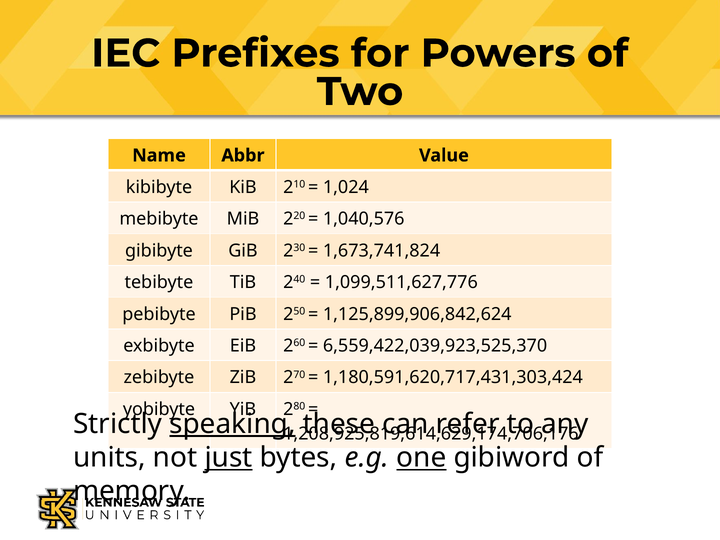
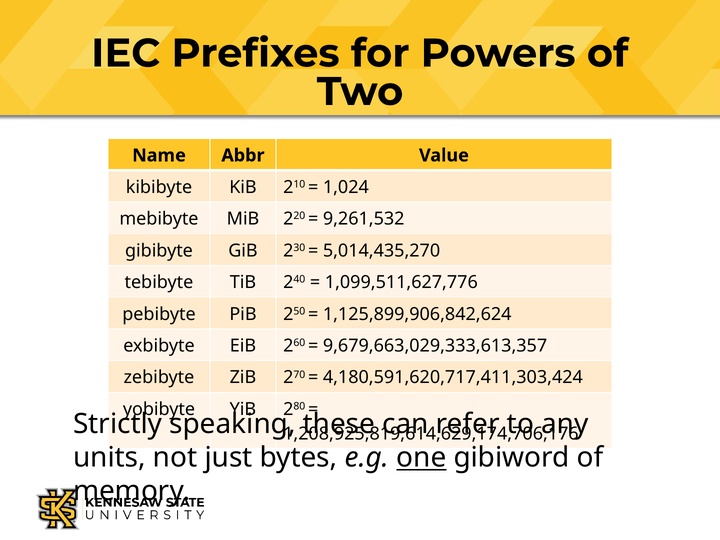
1,040,576: 1,040,576 -> 9,261,532 (364, 219)
1,673,741,824: 1,673,741,824 -> 5,014,435,270 (382, 251)
6,559,422,039,923,525,370: 6,559,422,039,923,525,370 -> 9,679,663,029,333,613,357 (435, 346)
1,180,591,620,717,431,303,424: 1,180,591,620,717,431,303,424 -> 4,180,591,620,717,411,303,424 (453, 378)
speaking underline: present -> none (232, 424)
just underline: present -> none (229, 458)
